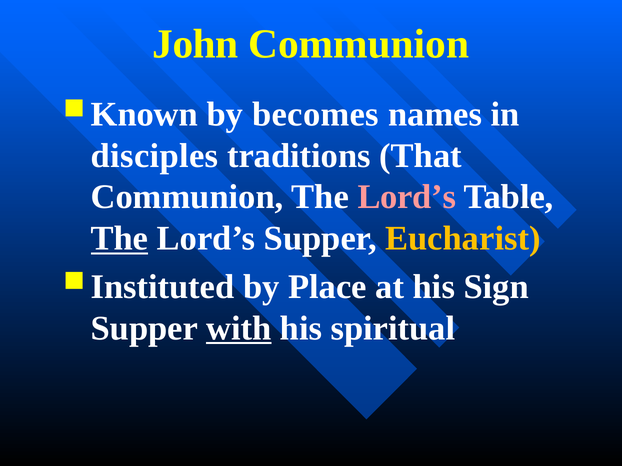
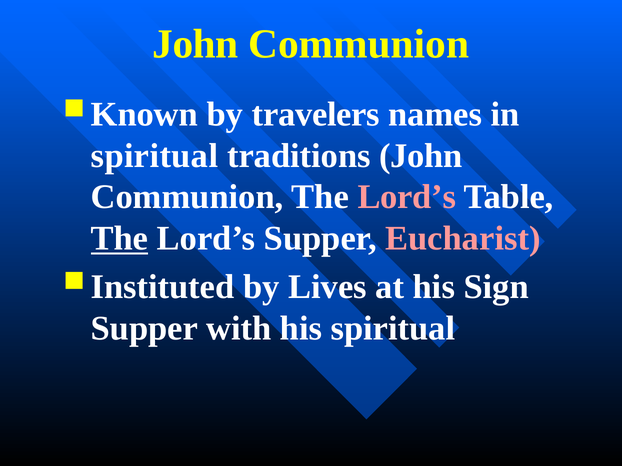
becomes: becomes -> travelers (316, 114)
disciples: disciples -> spiritual (154, 156)
traditions That: That -> John (421, 156)
Eucharist colour: yellow -> pink (463, 239)
Place: Place -> Lives (327, 287)
with underline: present -> none (239, 329)
